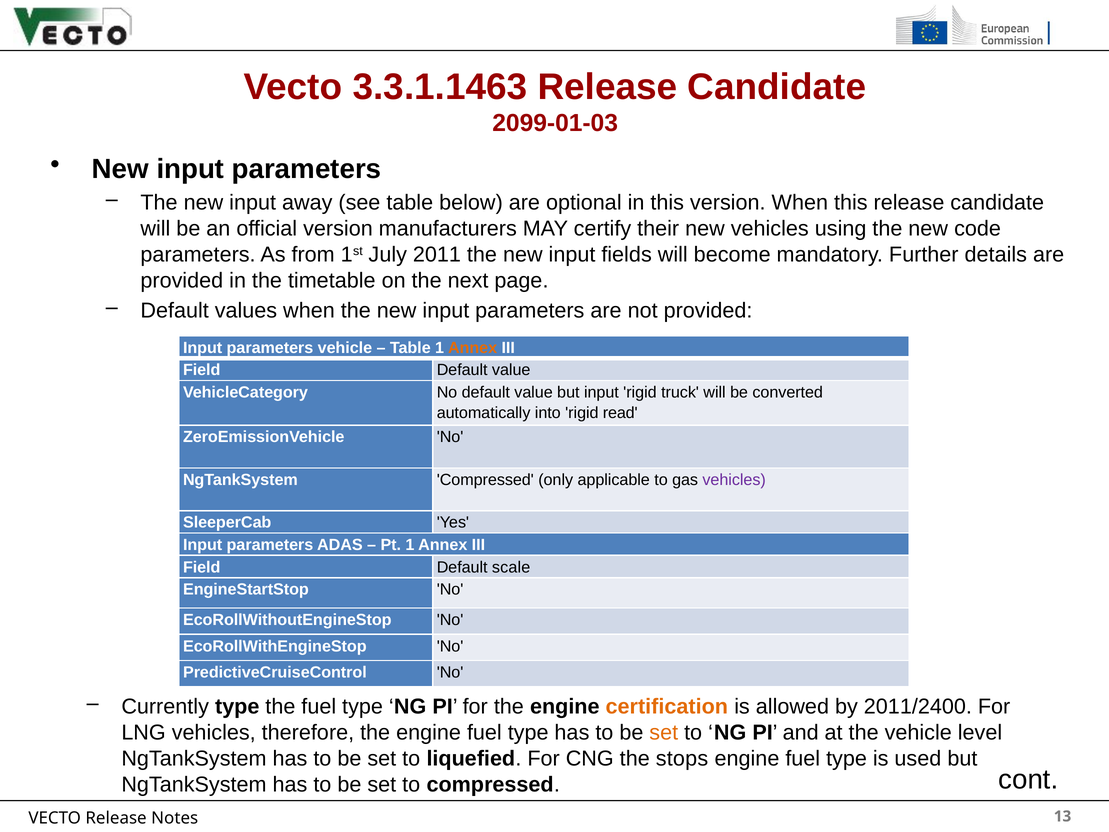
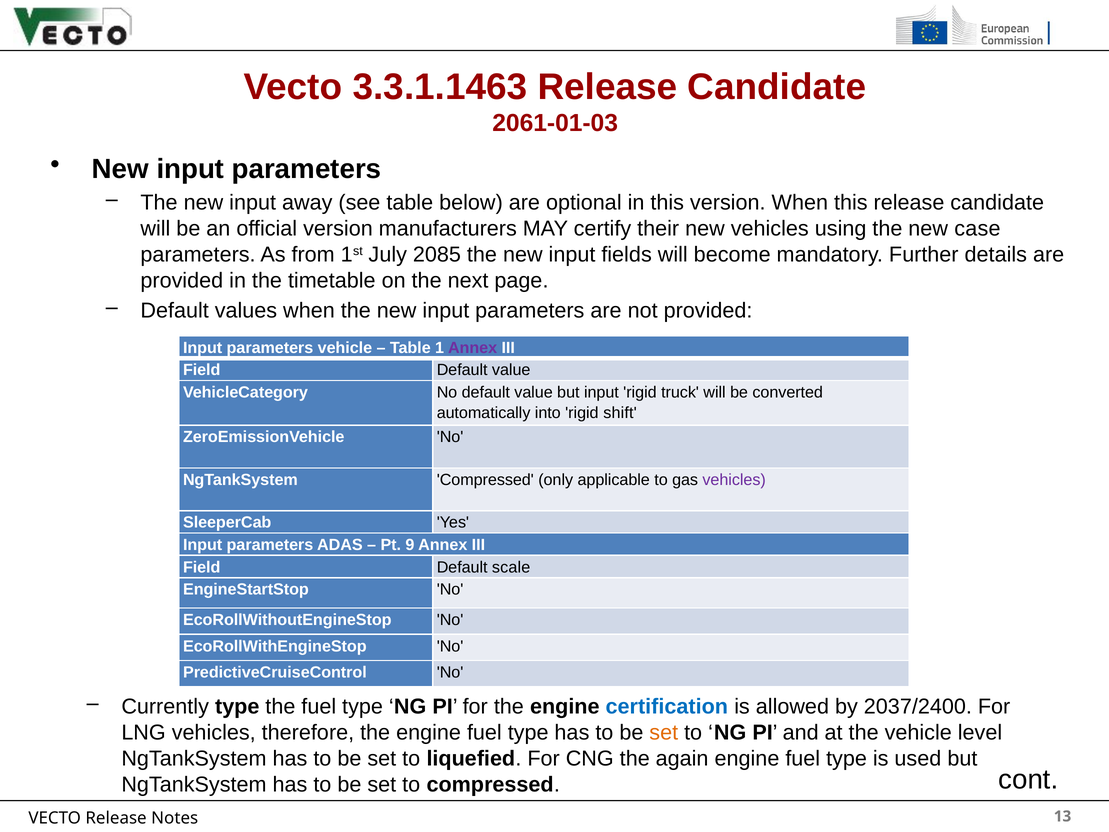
2099-01-03: 2099-01-03 -> 2061-01-03 (555, 123)
code: code -> case (977, 229)
2011: 2011 -> 2085 (437, 255)
Annex colour: orange -> purple (473, 348)
read: read -> shift (620, 413)
Pt 1: 1 -> 9 (410, 545)
certification colour: orange -> blue (667, 707)
2011/2400: 2011/2400 -> 2037/2400 (918, 707)
stops: stops -> again (682, 758)
